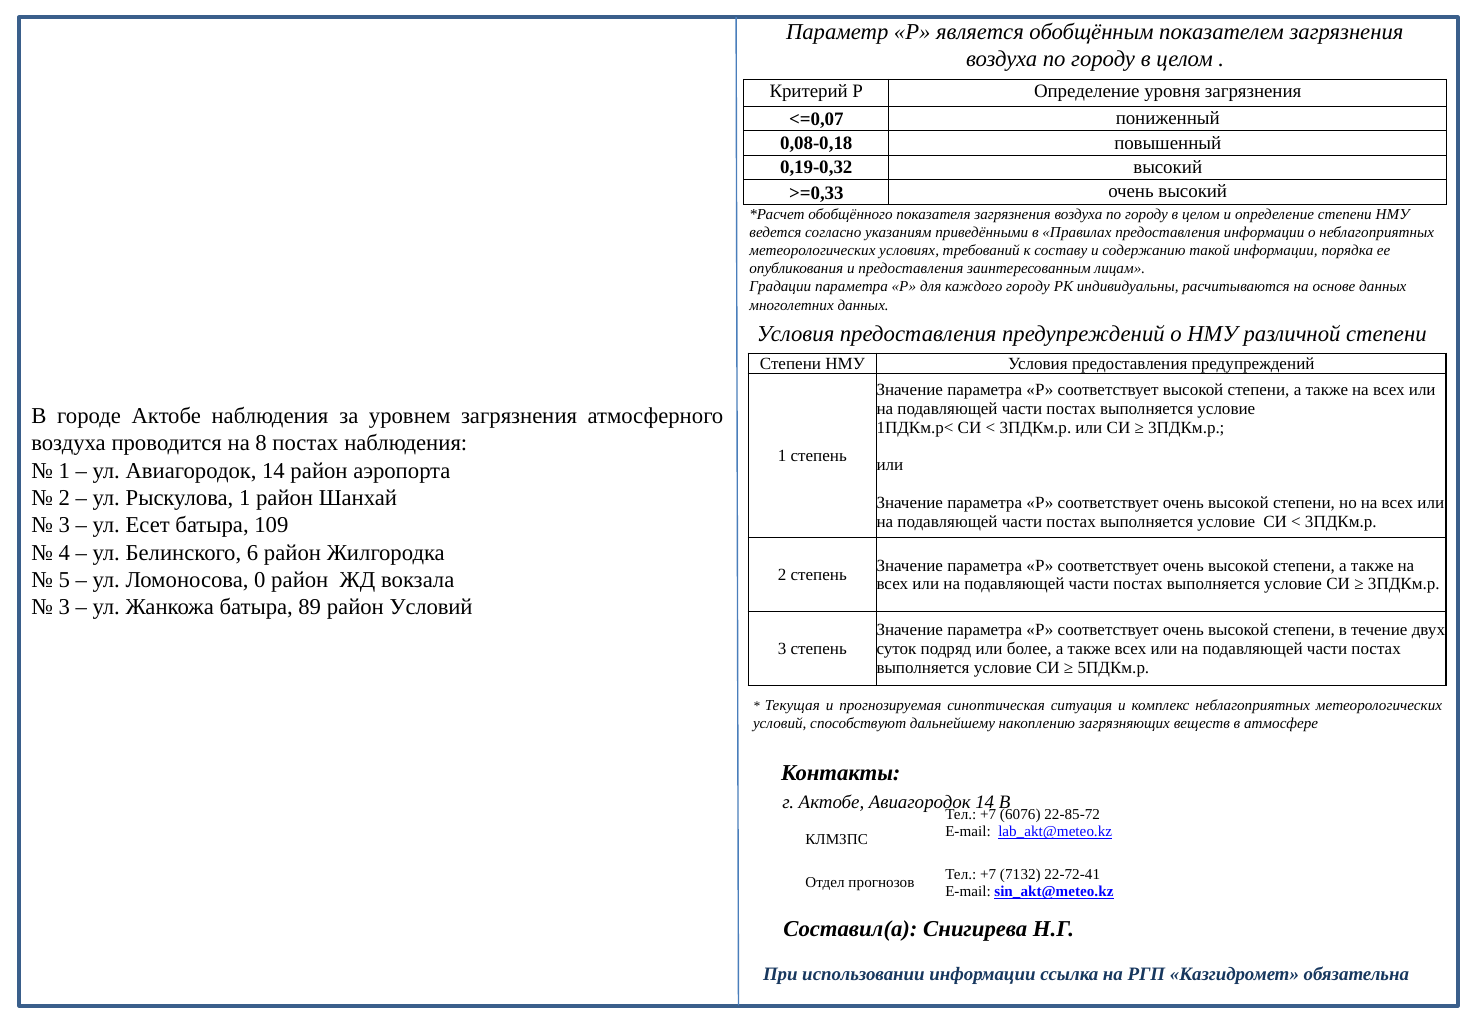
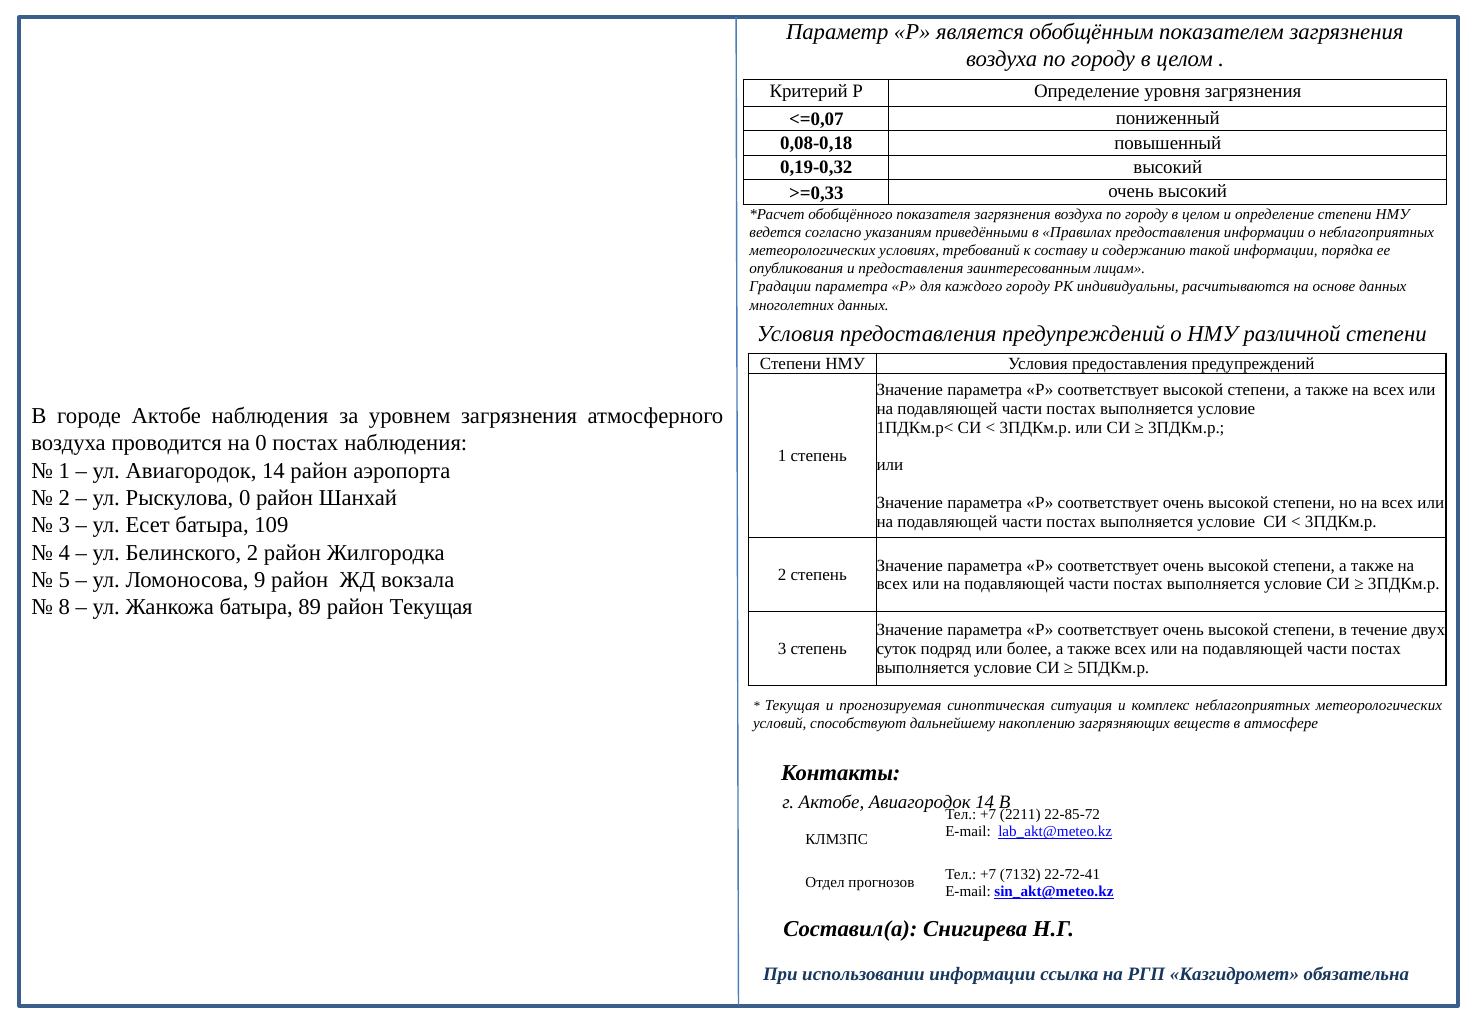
на 8: 8 -> 0 (261, 443)
Рыскулова 1: 1 -> 0 (245, 498)
Белинского 6: 6 -> 2 (253, 552)
0: 0 -> 9 (260, 580)
3: 3 -> 8 (64, 607)
район Условий: Условий -> Текущая (431, 607)
6076: 6076 -> 2211 (1020, 814)
